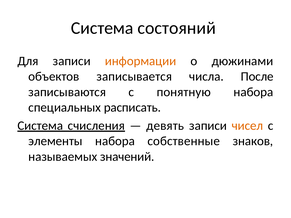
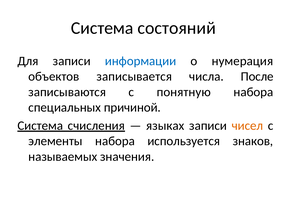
информации colour: orange -> blue (141, 61)
дюжинами: дюжинами -> нумерация (242, 61)
расписать: расписать -> причиной (132, 108)
девять: девять -> языках (165, 126)
собственные: собственные -> используется (184, 141)
значений: значений -> значения (127, 157)
